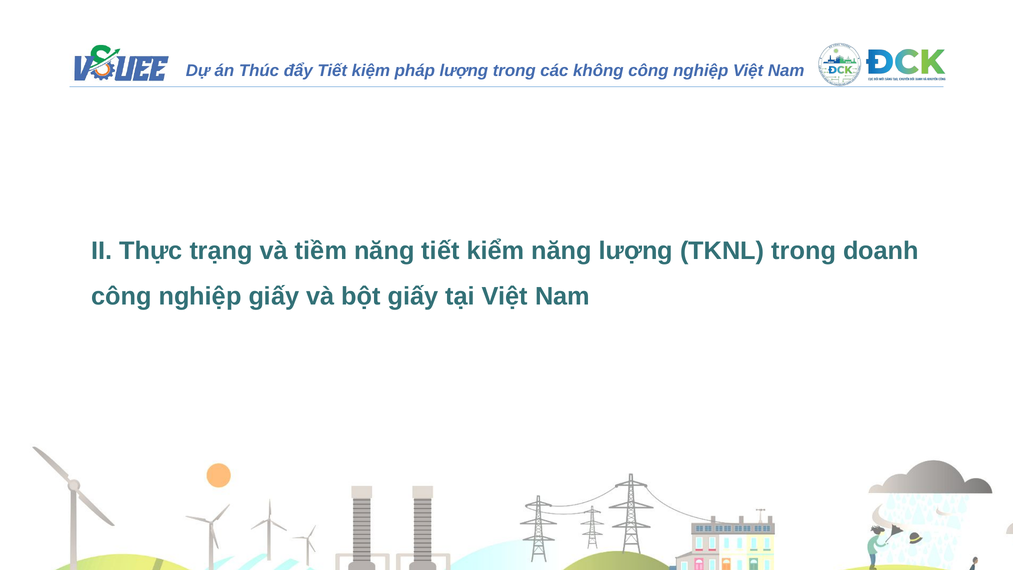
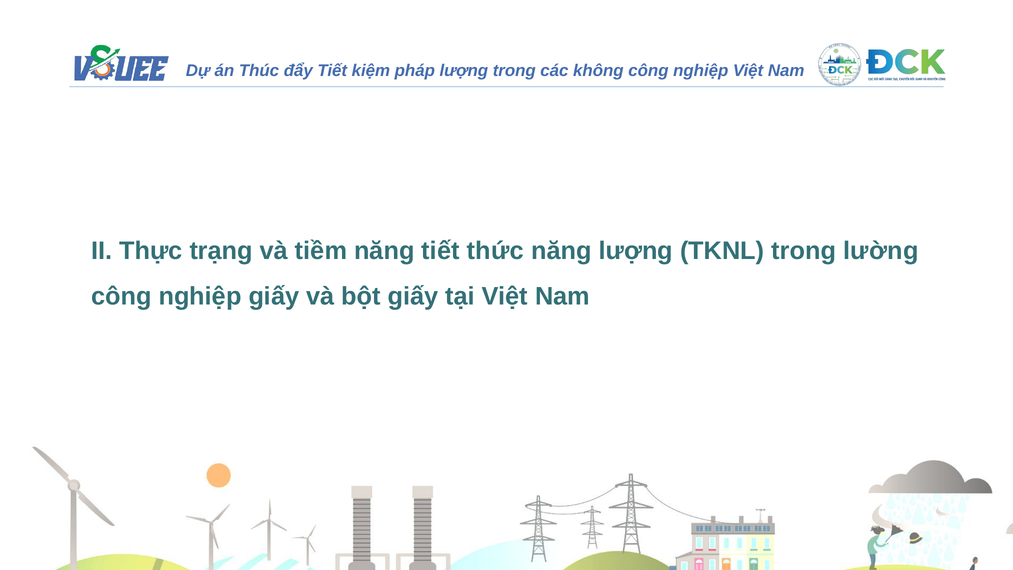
kiểm: kiểm -> thức (495, 251)
doanh: doanh -> lường (881, 251)
